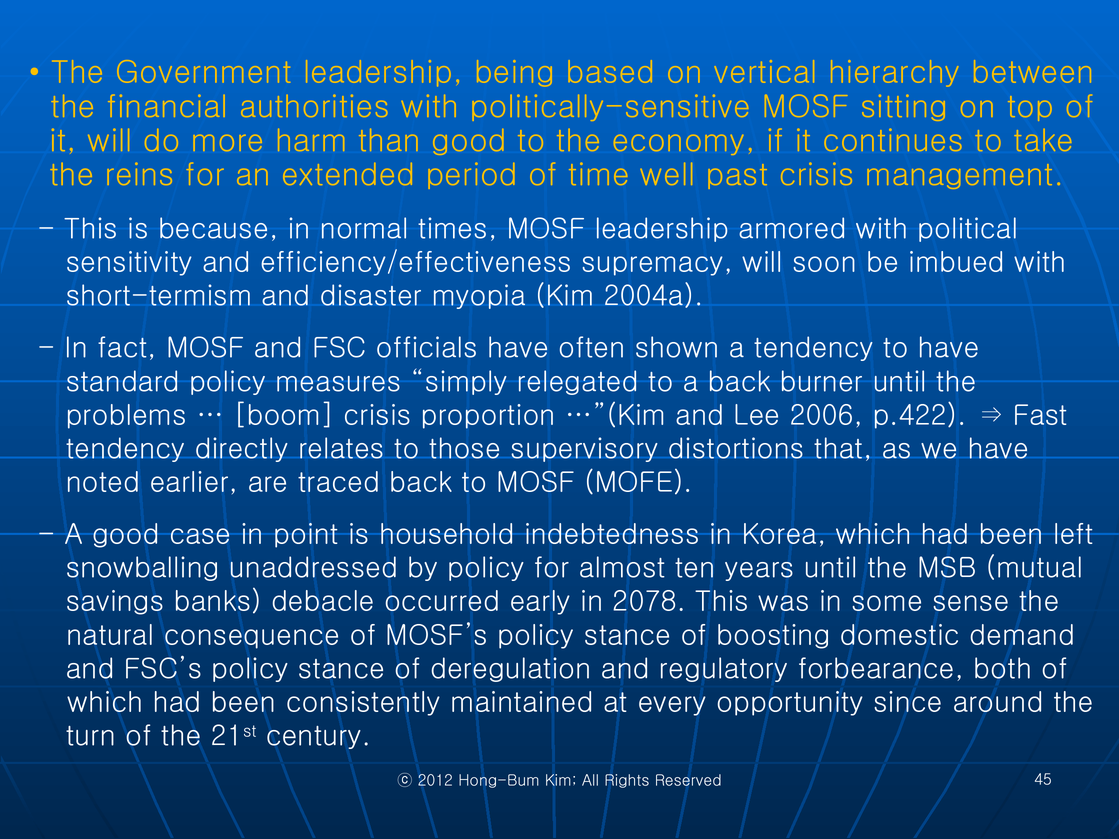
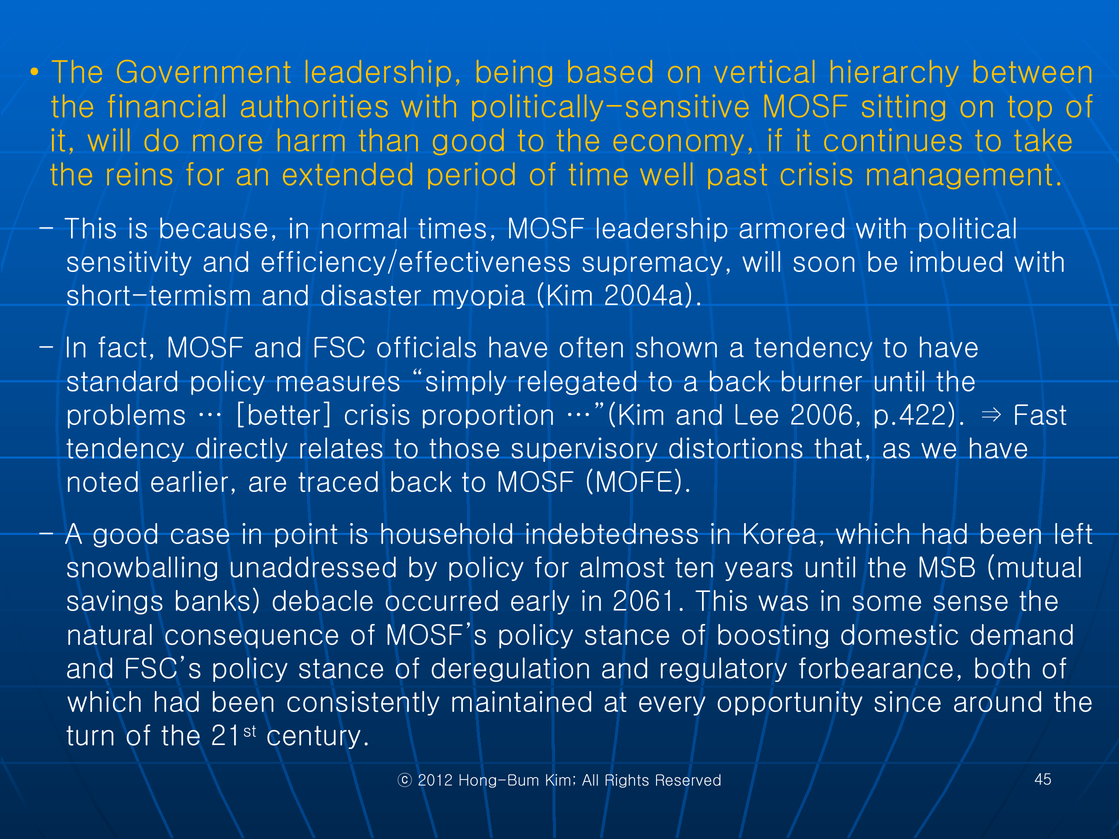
boom: boom -> better (284, 416)
2078: 2078 -> 2061 (649, 602)
